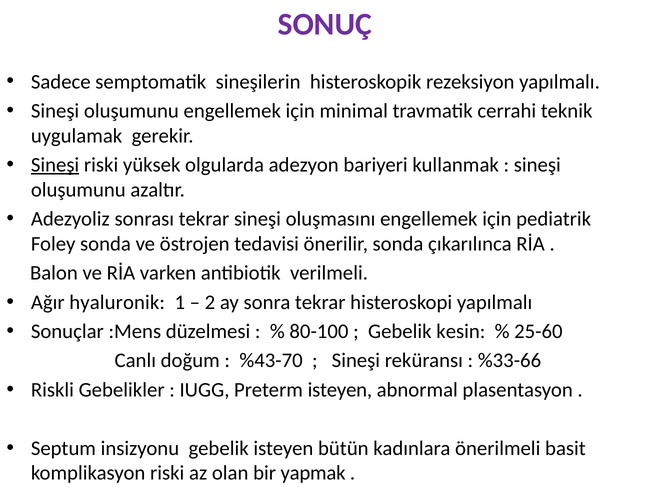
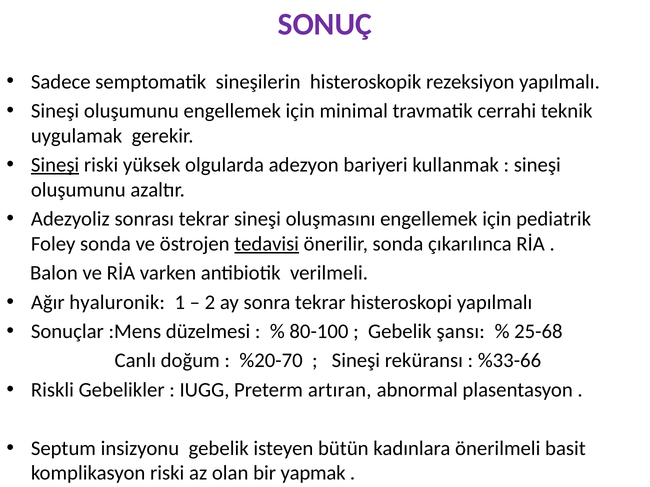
tedavisi underline: none -> present (267, 244)
kesin: kesin -> şansı (461, 332)
25-60: 25-60 -> 25-68 (538, 332)
%43-70: %43-70 -> %20-70 (271, 361)
Preterm isteyen: isteyen -> artıran (340, 390)
